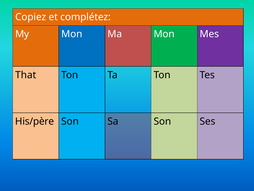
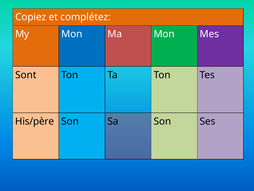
That: That -> Sont (26, 75)
